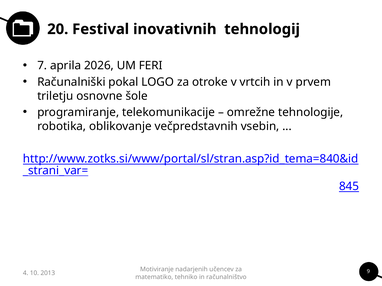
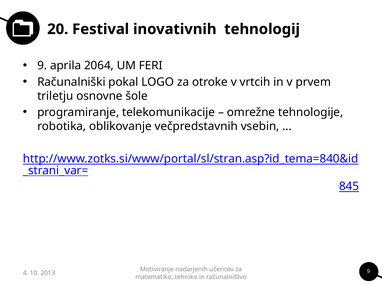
7: 7 -> 9 (42, 66)
2026: 2026 -> 2064 (99, 66)
